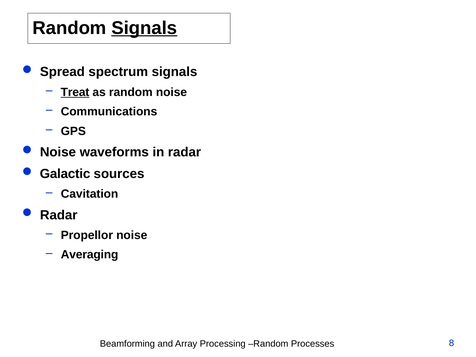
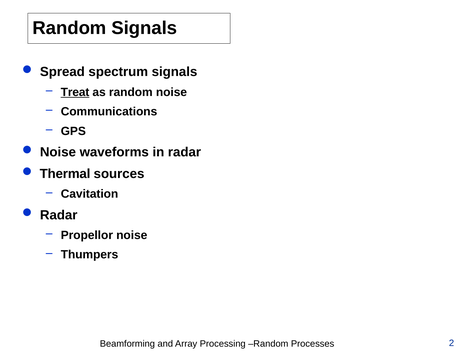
Signals underline: present -> none (144, 28)
Galactic: Galactic -> Thermal (65, 174)
Averaging: Averaging -> Thumpers (90, 255)
8: 8 -> 2 (452, 343)
